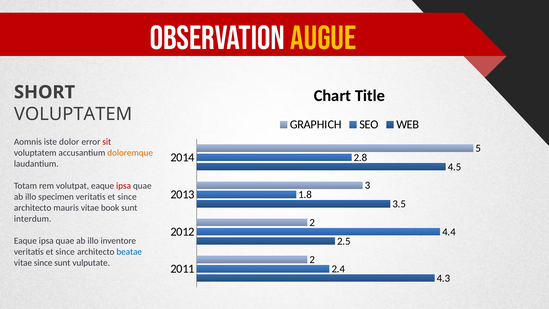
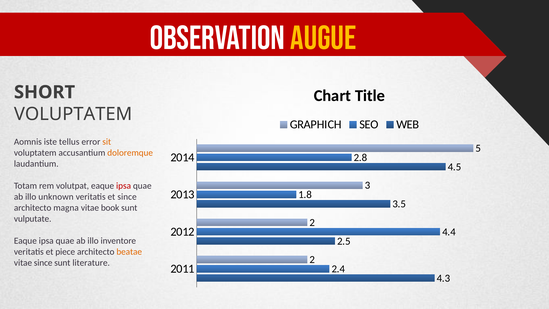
dolor: dolor -> tellus (69, 142)
sit colour: red -> orange (107, 142)
specimen: specimen -> unknown (56, 197)
mauris: mauris -> magna (66, 208)
interdum: interdum -> vulputate (33, 219)
since: since -> piece (65, 252)
beatae colour: blue -> orange (129, 252)
vulputate: vulputate -> literature (91, 263)
